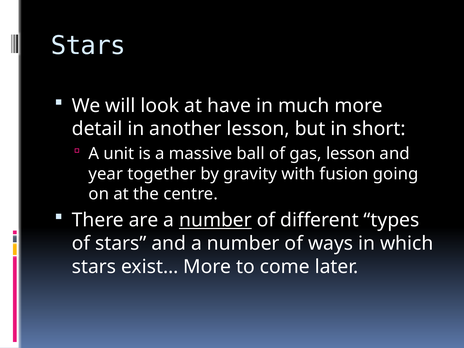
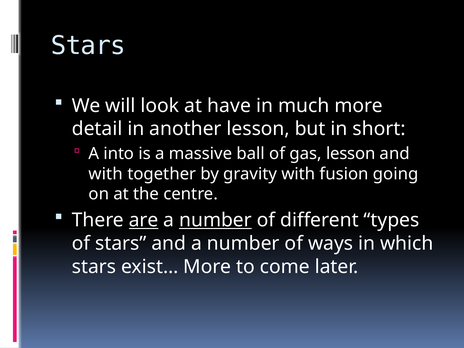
unit: unit -> into (119, 154)
year: year -> with (106, 174)
are underline: none -> present (144, 220)
